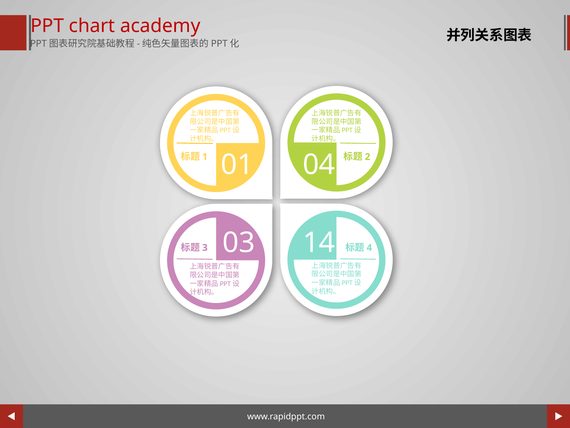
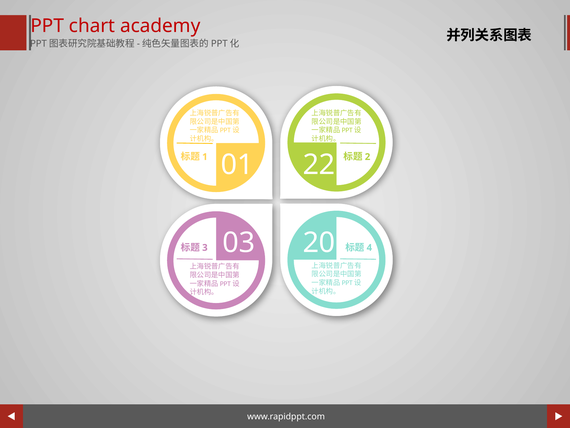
04: 04 -> 22 (319, 164)
14: 14 -> 20 (319, 242)
